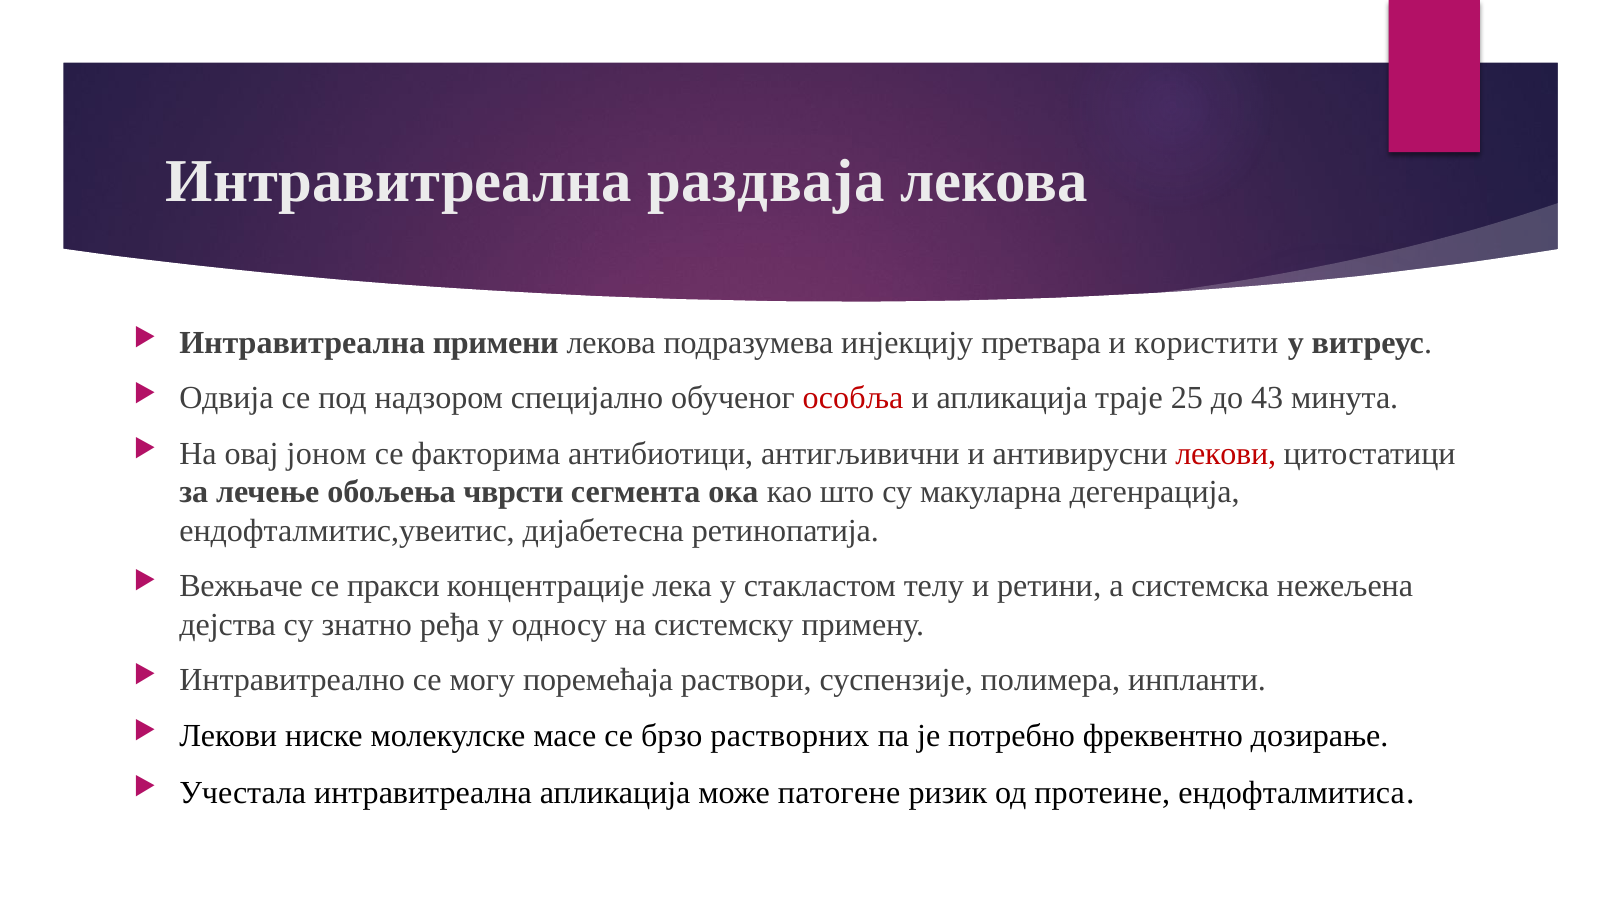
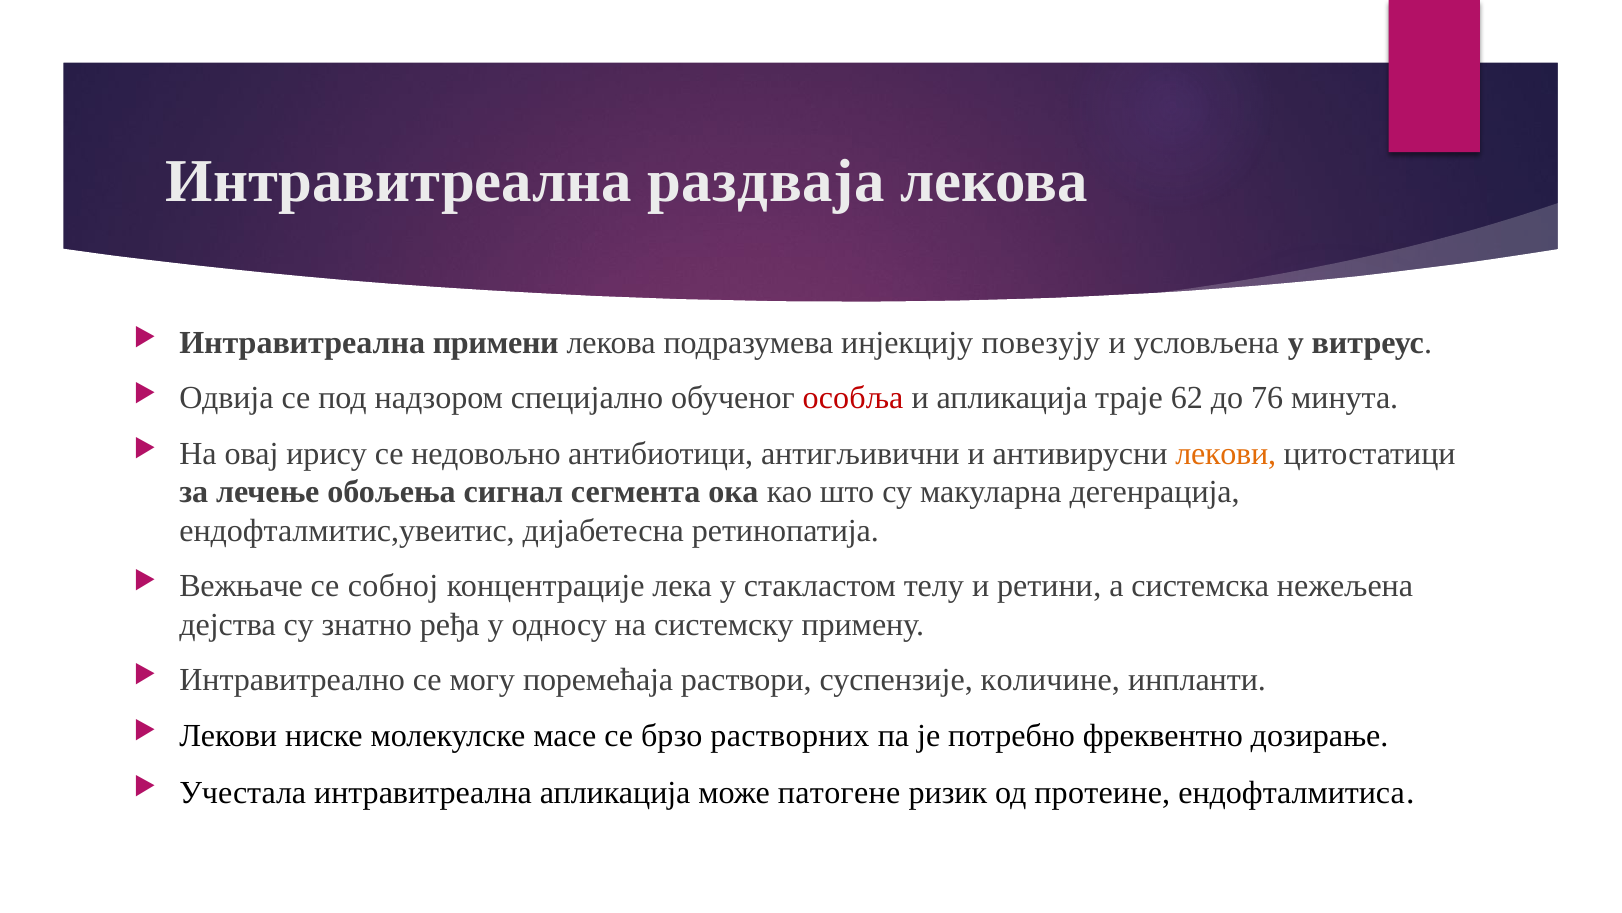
претвара: претвара -> повезују (1041, 342)
користити: користити -> условљена (1206, 342)
25: 25 -> 62 (1187, 398)
43: 43 -> 76 (1267, 398)
јоном: јоном -> ирису (327, 453)
факторима: факторима -> недовољно (486, 453)
лекови colour: red -> orange (1226, 453)
чврсти: чврсти -> сигнал (513, 492)
пракси: пракси -> собној (393, 586)
полимера: полимера -> количине (1050, 680)
